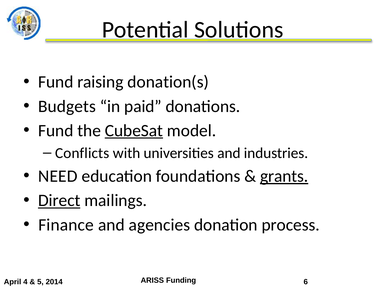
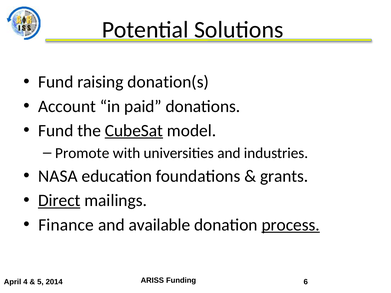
Budgets: Budgets -> Account (67, 106)
Conflicts: Conflicts -> Promote (82, 153)
NEED: NEED -> NASA (58, 176)
grants underline: present -> none (284, 176)
agencies: agencies -> available (159, 225)
process underline: none -> present (291, 225)
